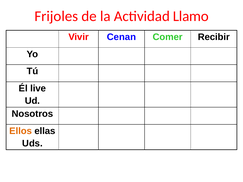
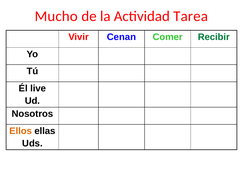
Frijoles: Frijoles -> Mucho (56, 16)
Llamo: Llamo -> Tarea (191, 16)
Recibir colour: black -> green (214, 37)
